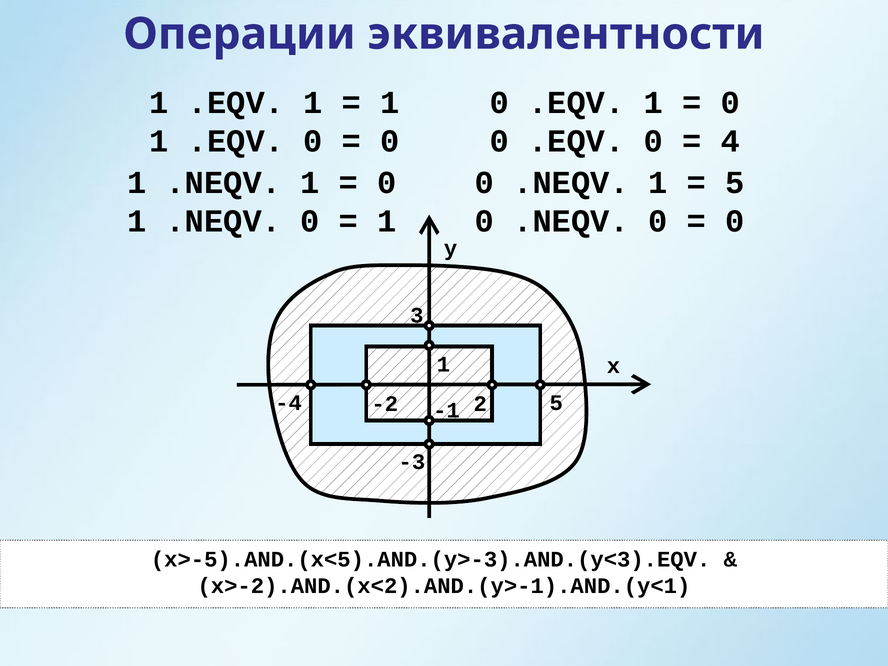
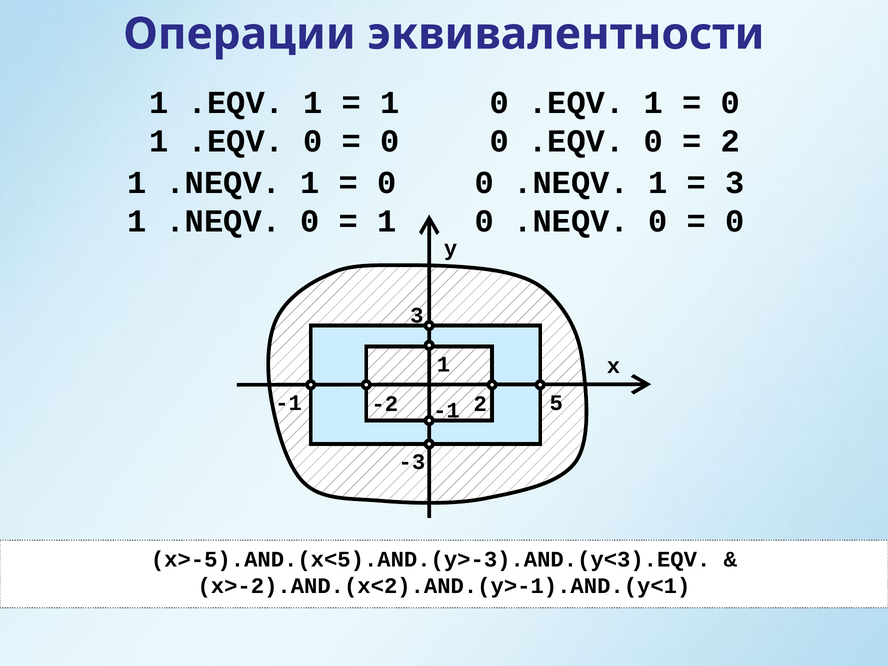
4: 4 -> 2 (730, 141)
5: 5 -> 3 (735, 183)
-4: -4 -> -1 (289, 403)
